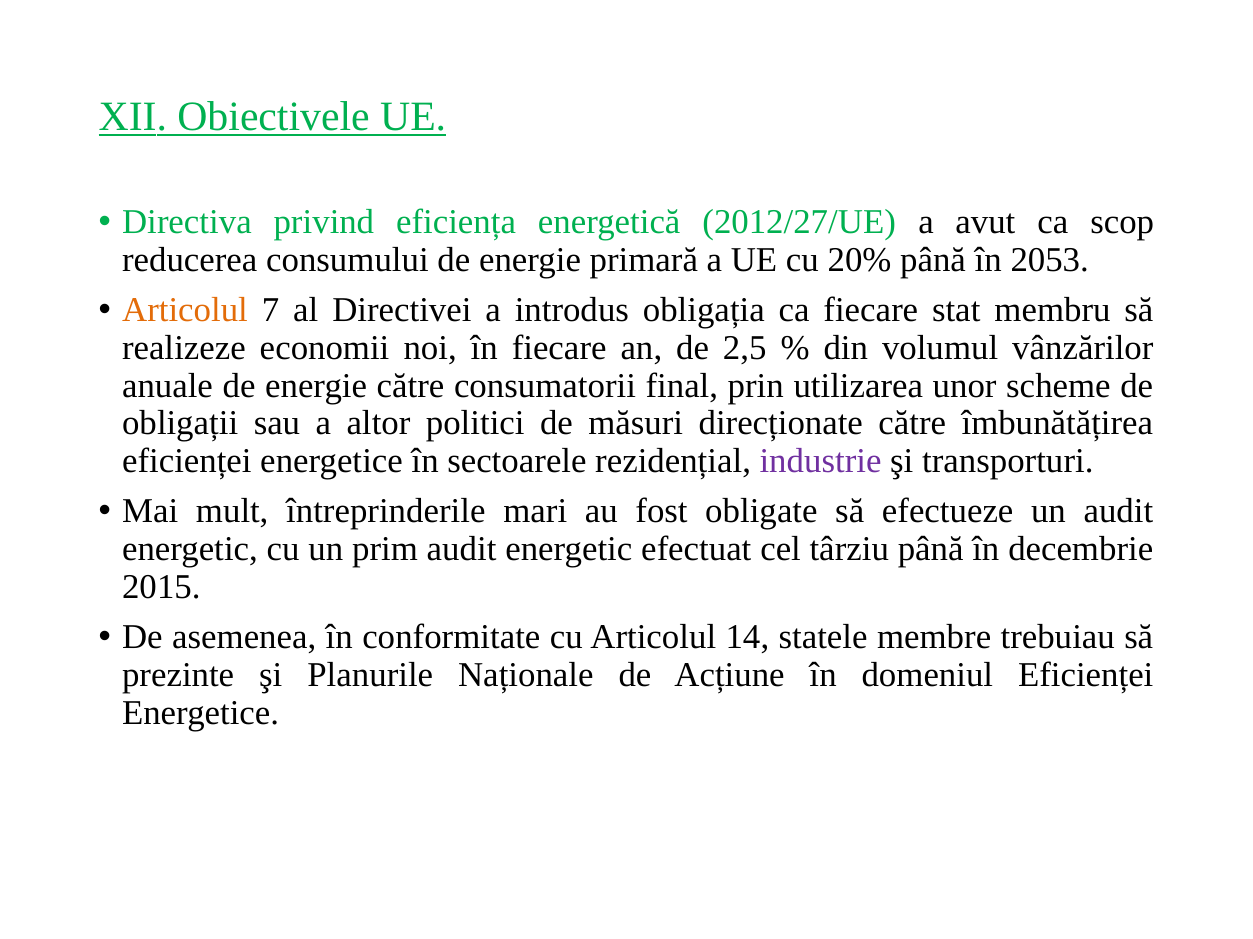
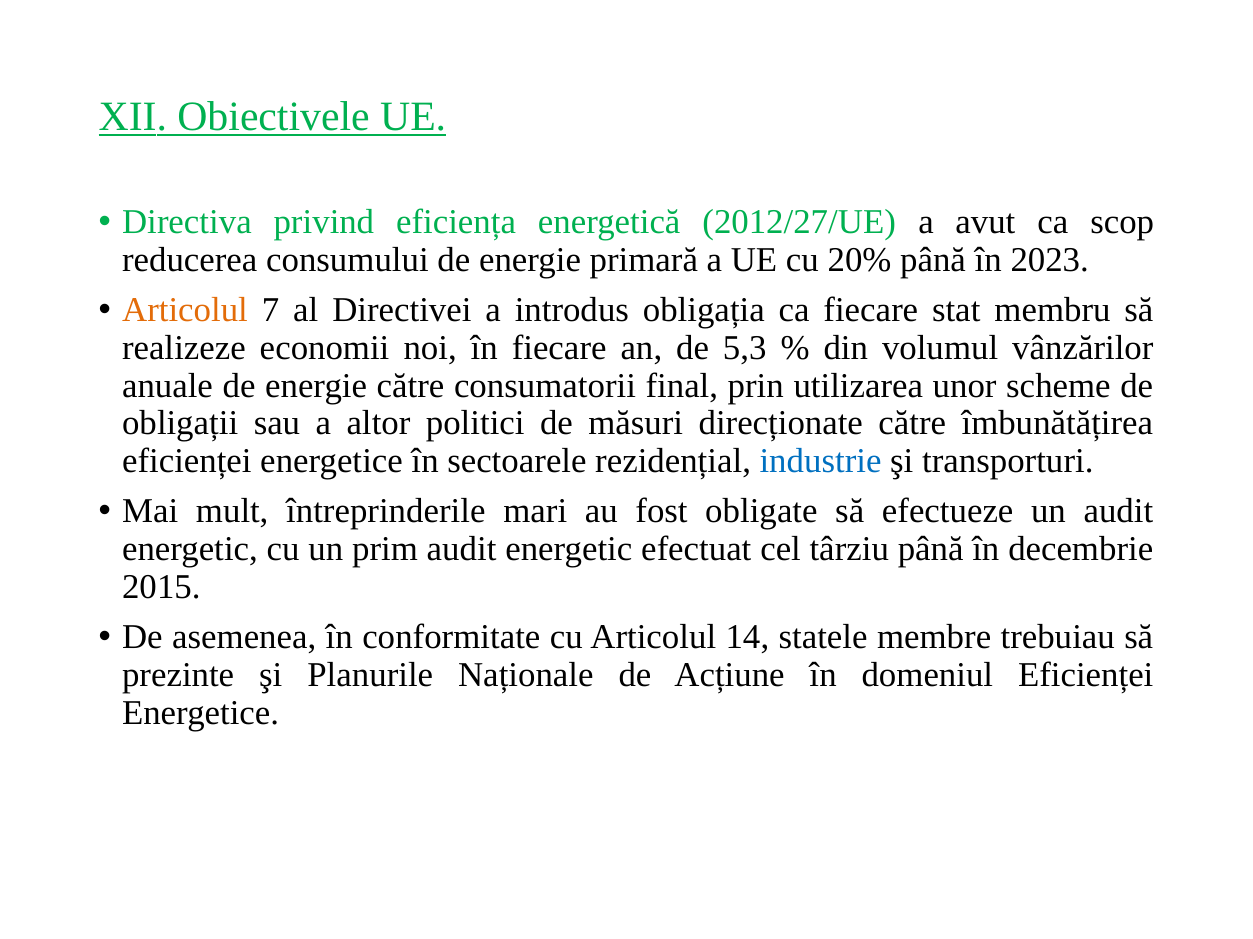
2053: 2053 -> 2023 (1050, 260)
2,5: 2,5 -> 5,3 (745, 348)
industrie colour: purple -> blue (821, 461)
